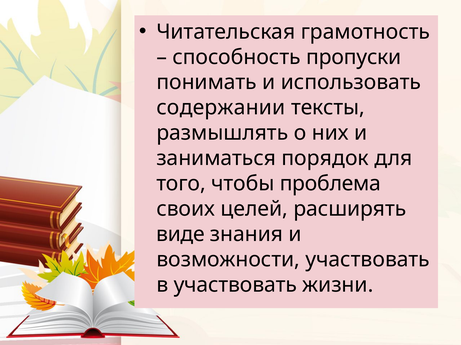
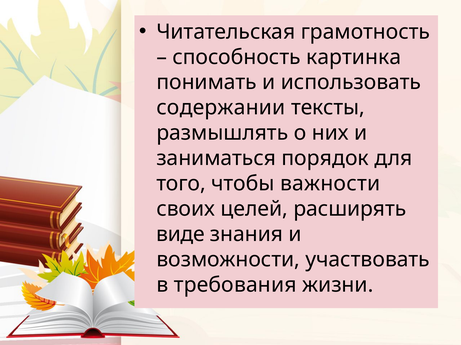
пропуски: пропуски -> картинка (354, 57)
проблема: проблема -> важности (330, 184)
в участвовать: участвовать -> требования (235, 285)
